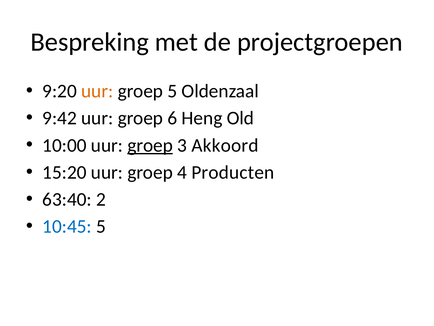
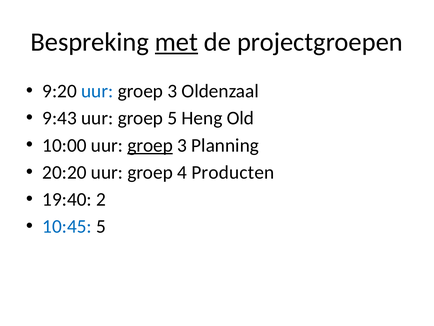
met underline: none -> present (176, 42)
uur colour: orange -> blue (97, 91)
5: 5 -> 3 (172, 91)
9:42: 9:42 -> 9:43 (60, 118)
groep 6: 6 -> 5 (172, 118)
Akkoord: Akkoord -> Planning (225, 145)
15:20: 15:20 -> 20:20 (64, 172)
63:40: 63:40 -> 19:40 (67, 199)
